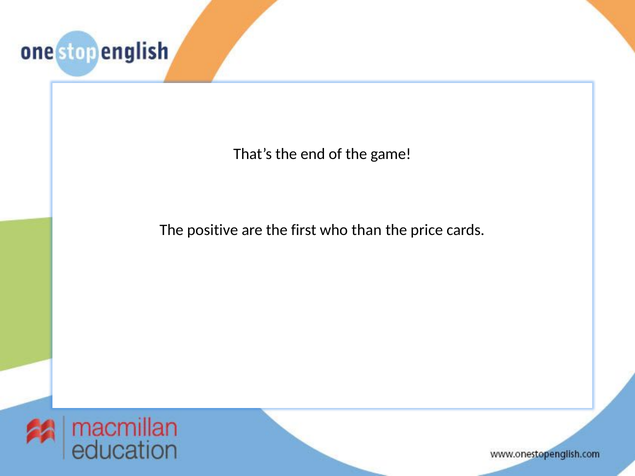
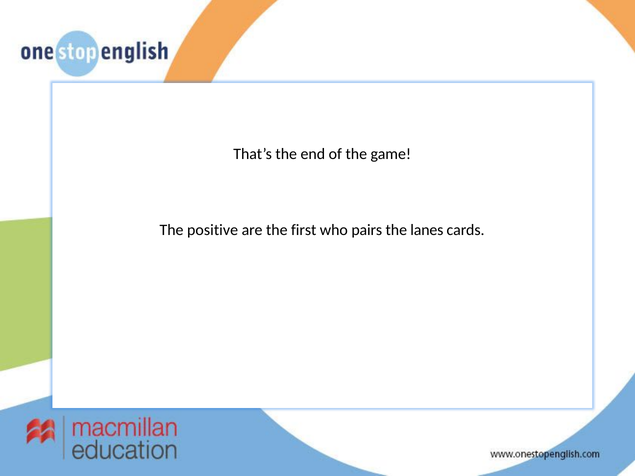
than: than -> pairs (367, 230)
price: price -> lanes (427, 230)
